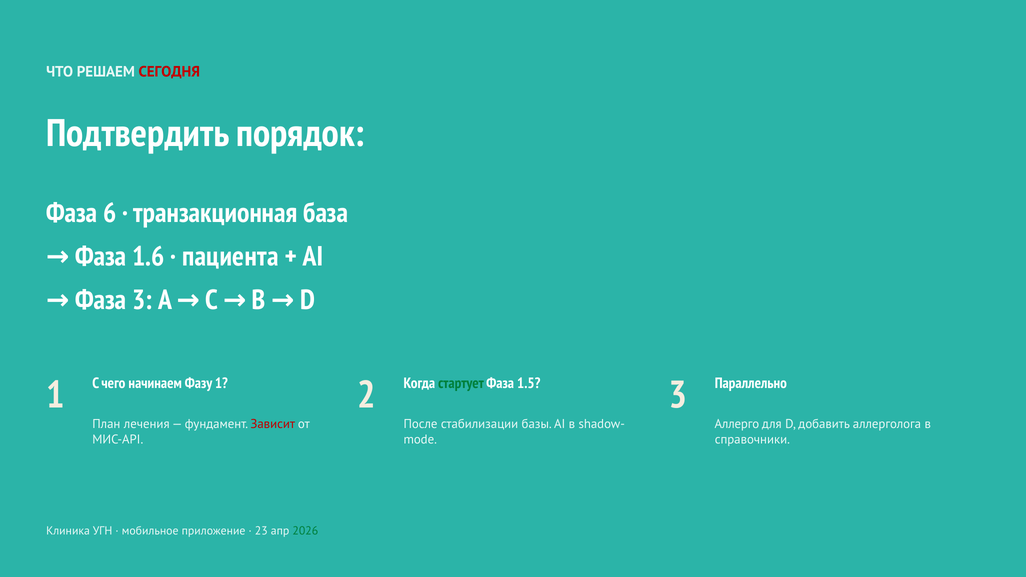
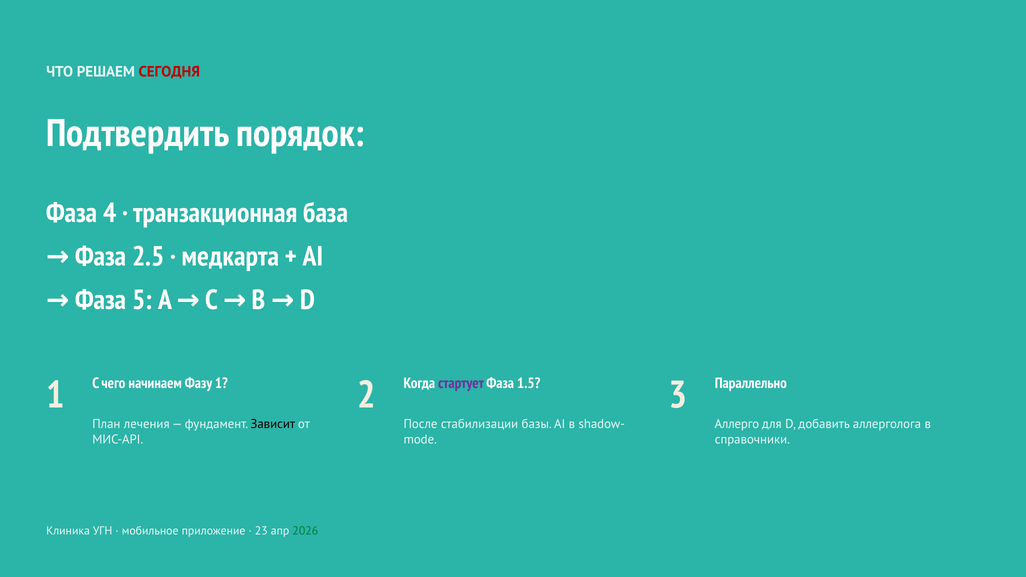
6: 6 -> 4 (110, 213)
1.6: 1.6 -> 2.5 (148, 257)
пациента: пациента -> медкарта (231, 257)
3: 3 -> 5 (142, 300)
стартует colour: green -> purple (461, 383)
Зависит colour: red -> black (273, 424)
